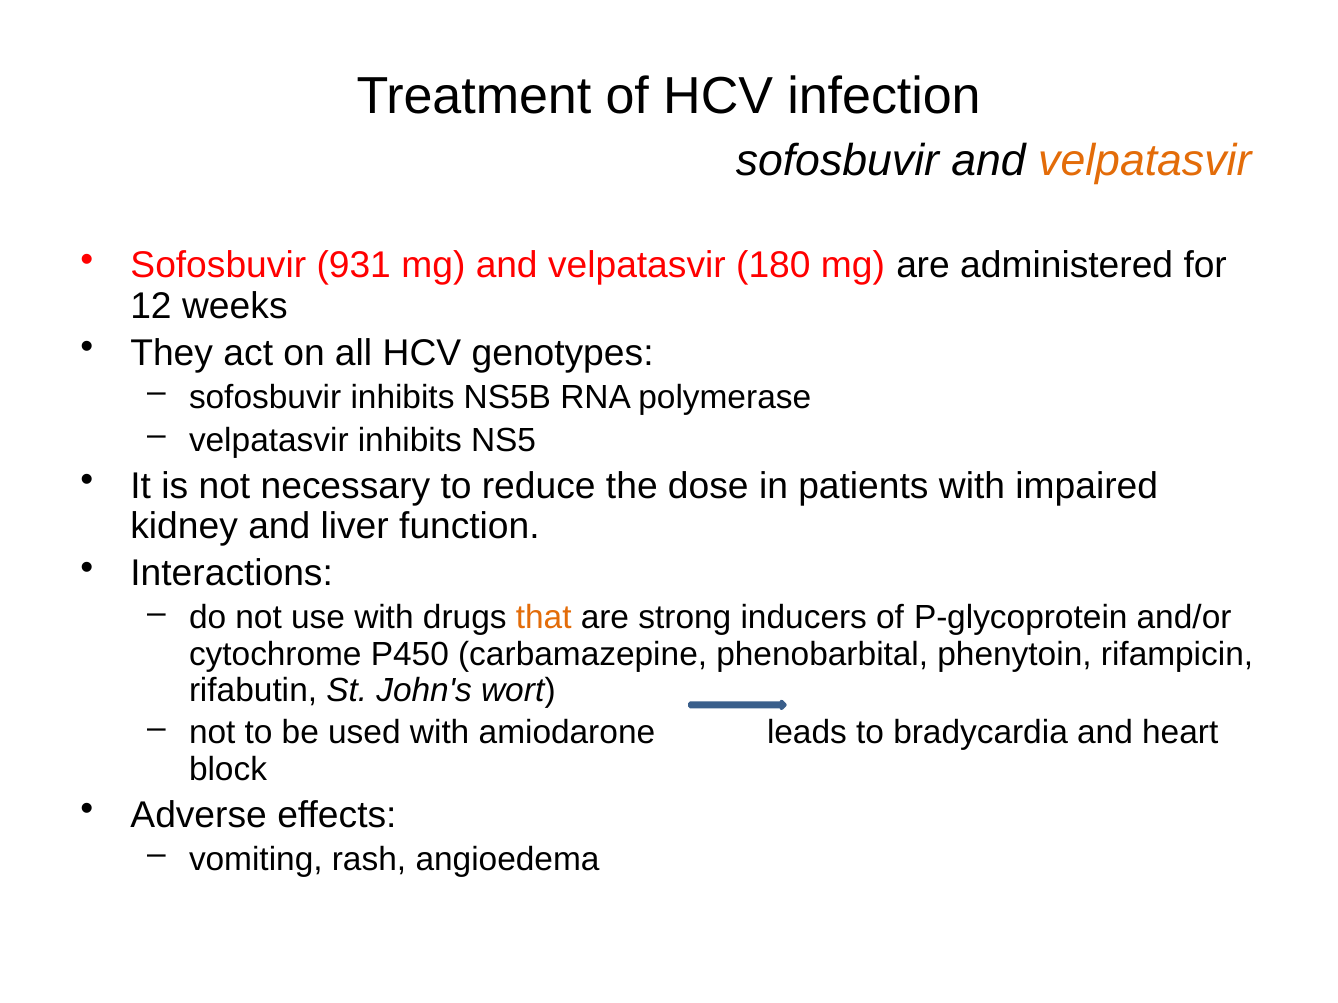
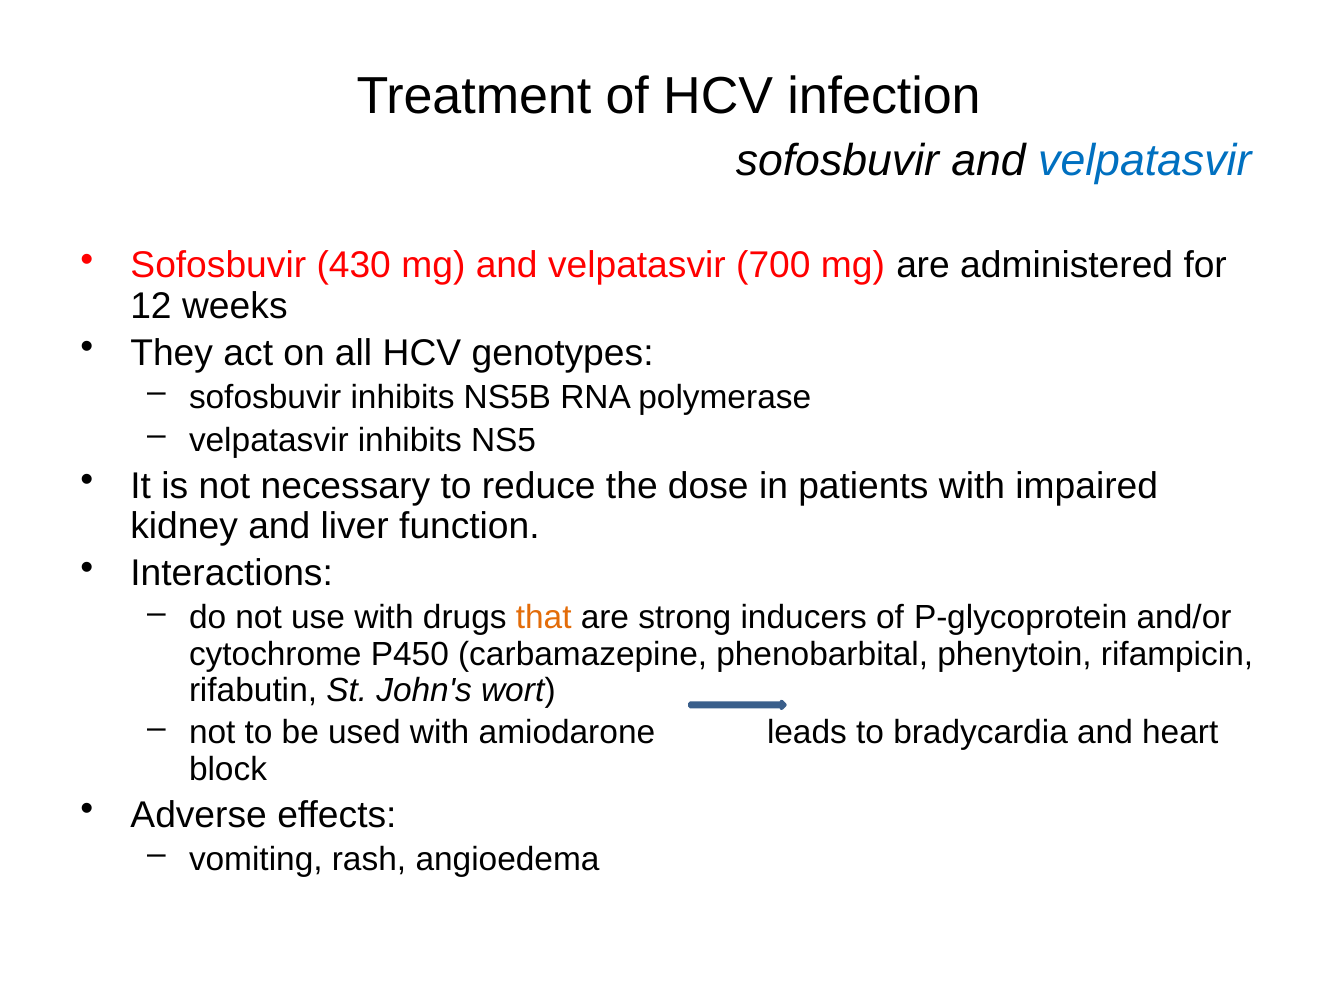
velpatasvir colour: orange -> blue (1145, 161)
931: 931 -> 430 (354, 266)
180: 180 -> 700 (773, 266)
